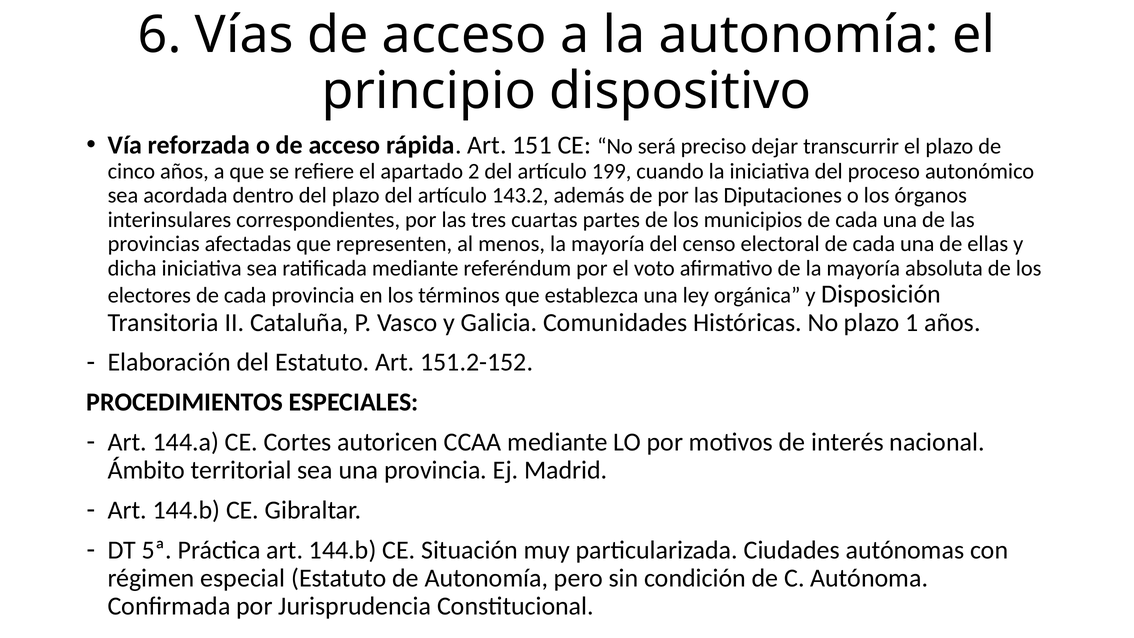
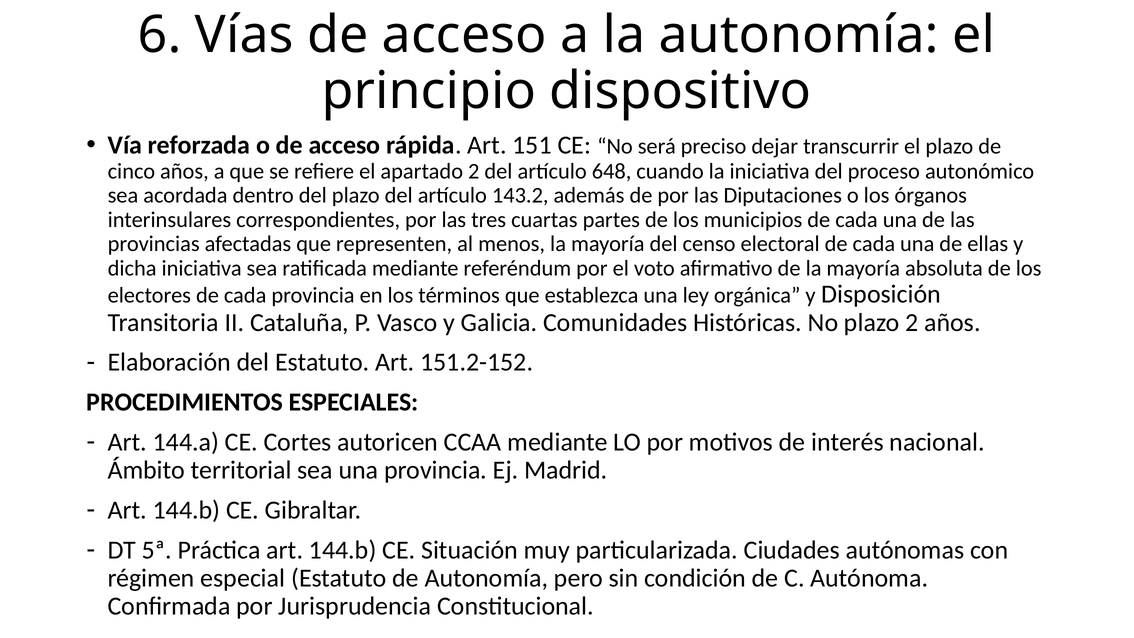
199: 199 -> 648 (612, 171)
plazo 1: 1 -> 2 (912, 322)
